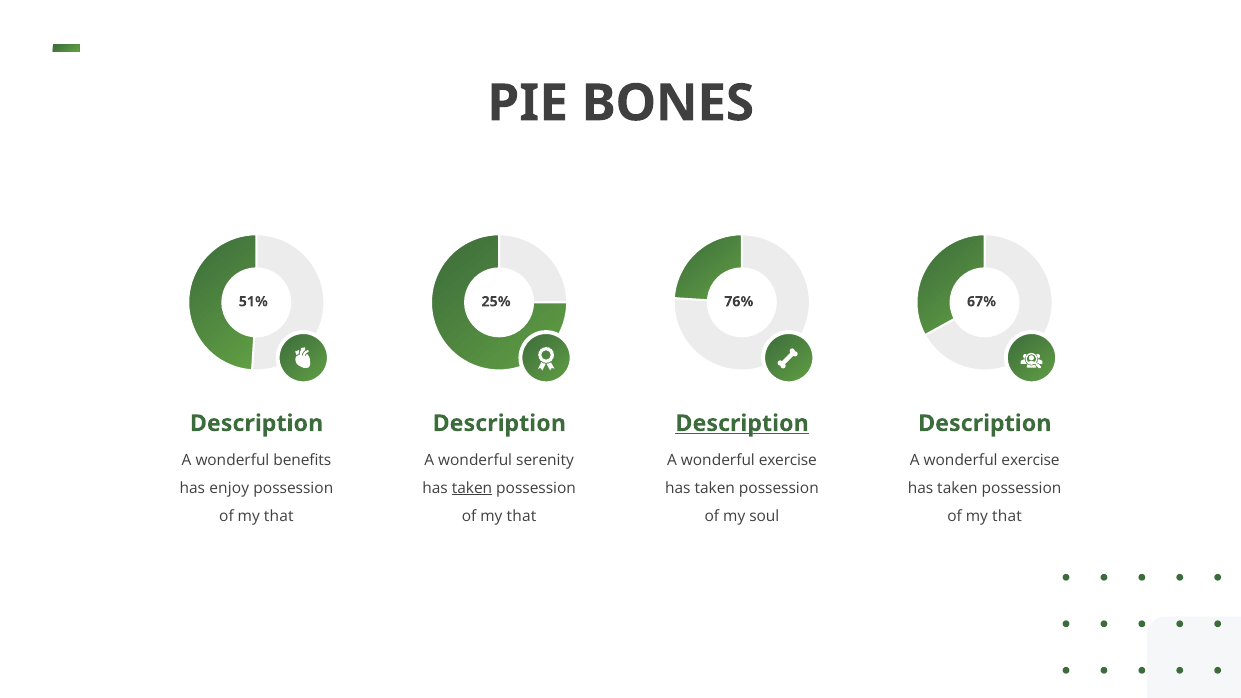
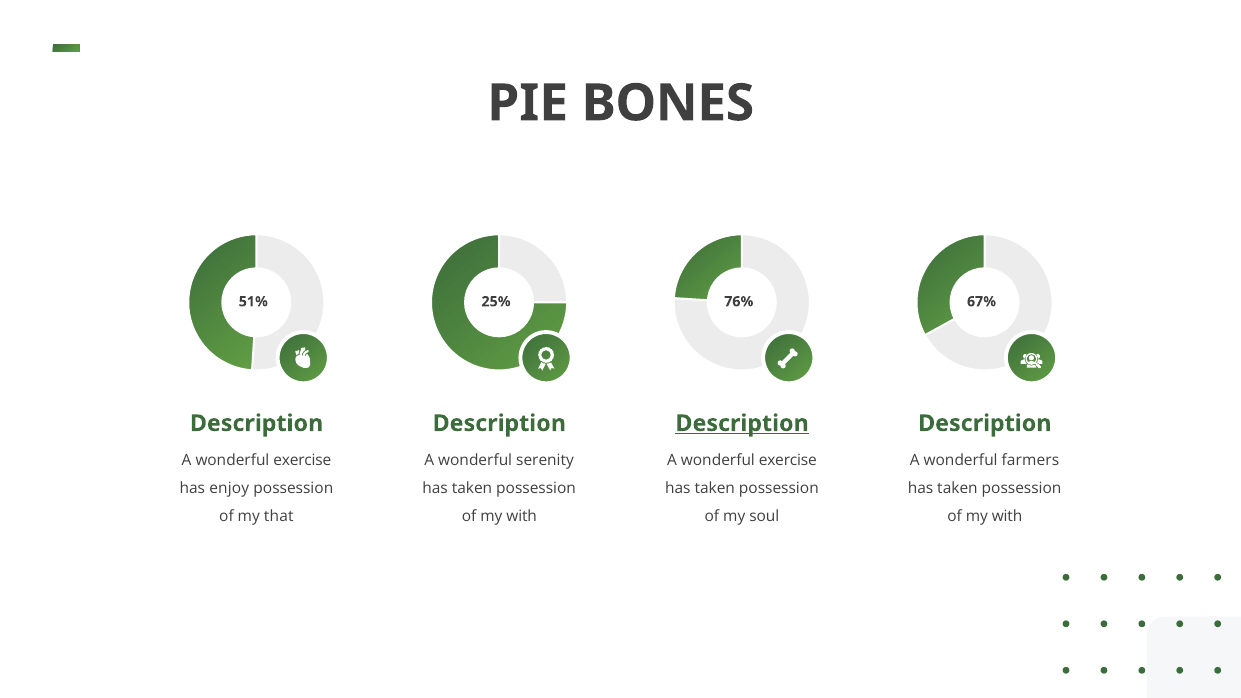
benefits: benefits -> exercise (302, 460)
exercise: exercise -> farmers (1030, 460)
taken underline: present -> none (472, 488)
that: that -> with (522, 516)
that: that -> with (1007, 516)
